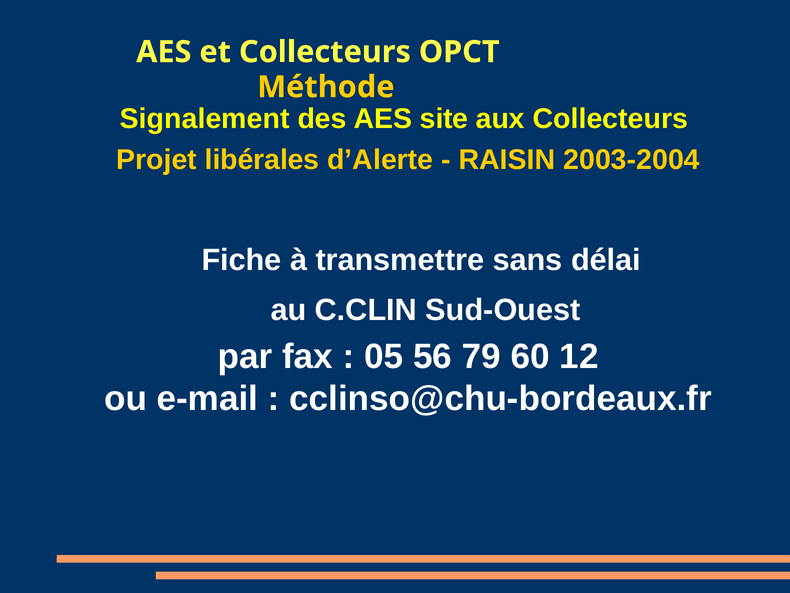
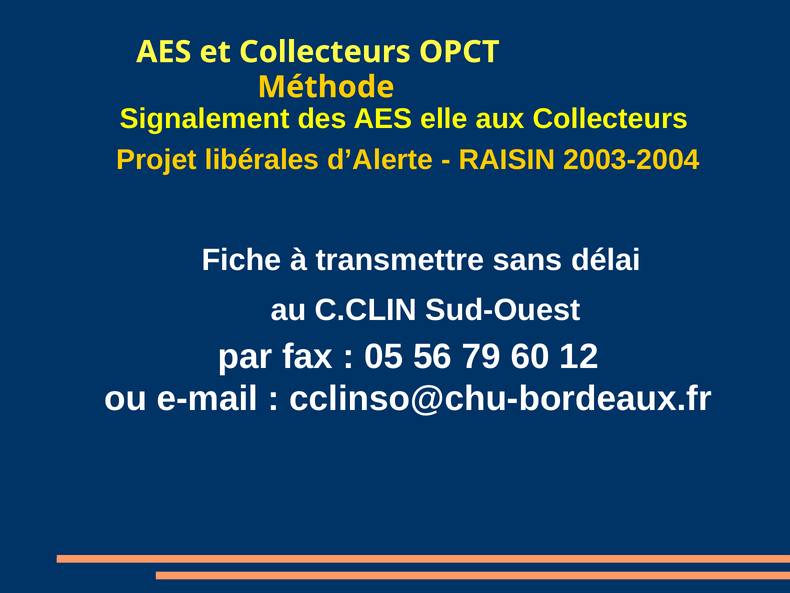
site: site -> elle (444, 119)
